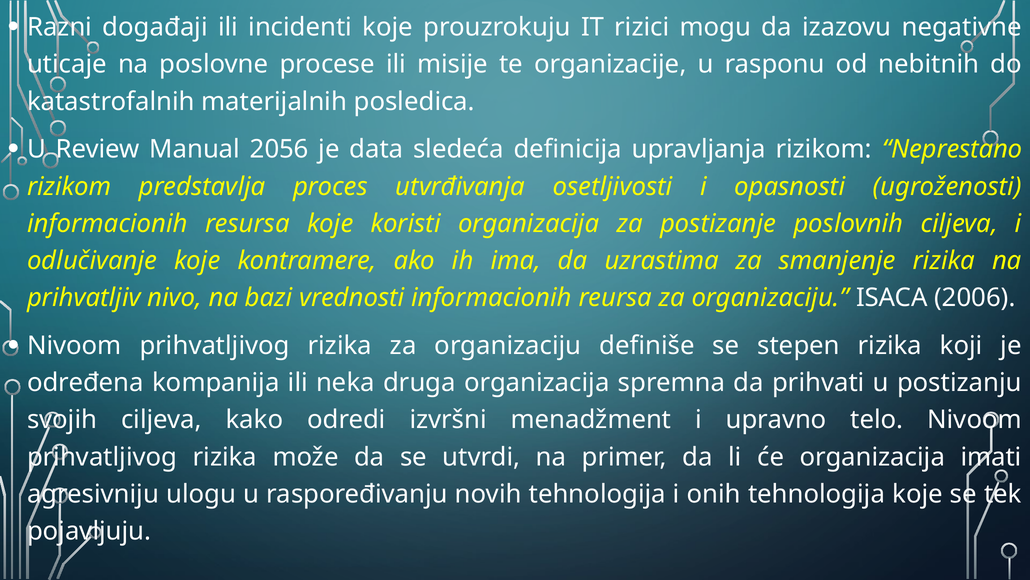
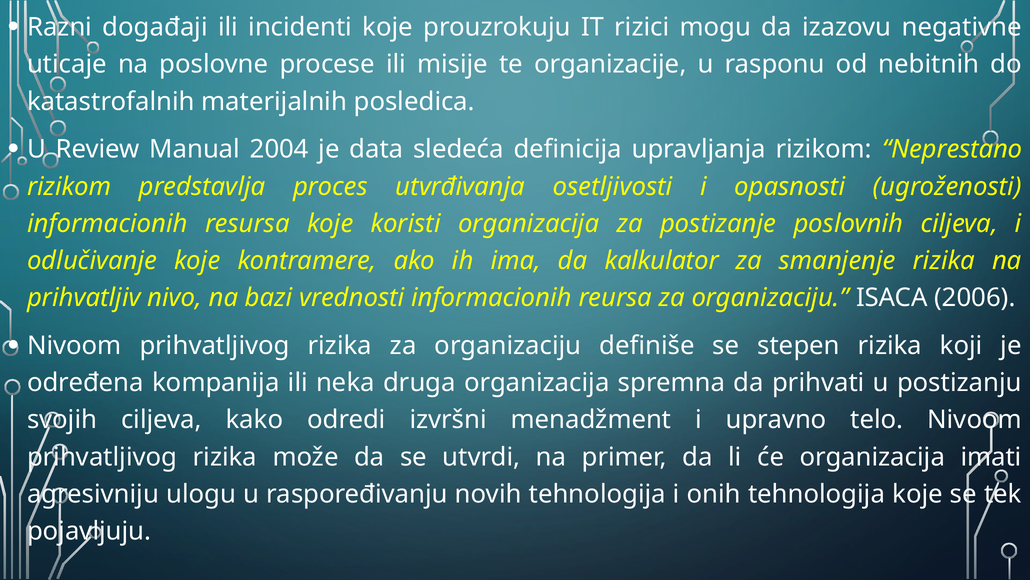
2056: 2056 -> 2004 (279, 149)
uzrastima: uzrastima -> kalkulator (662, 260)
